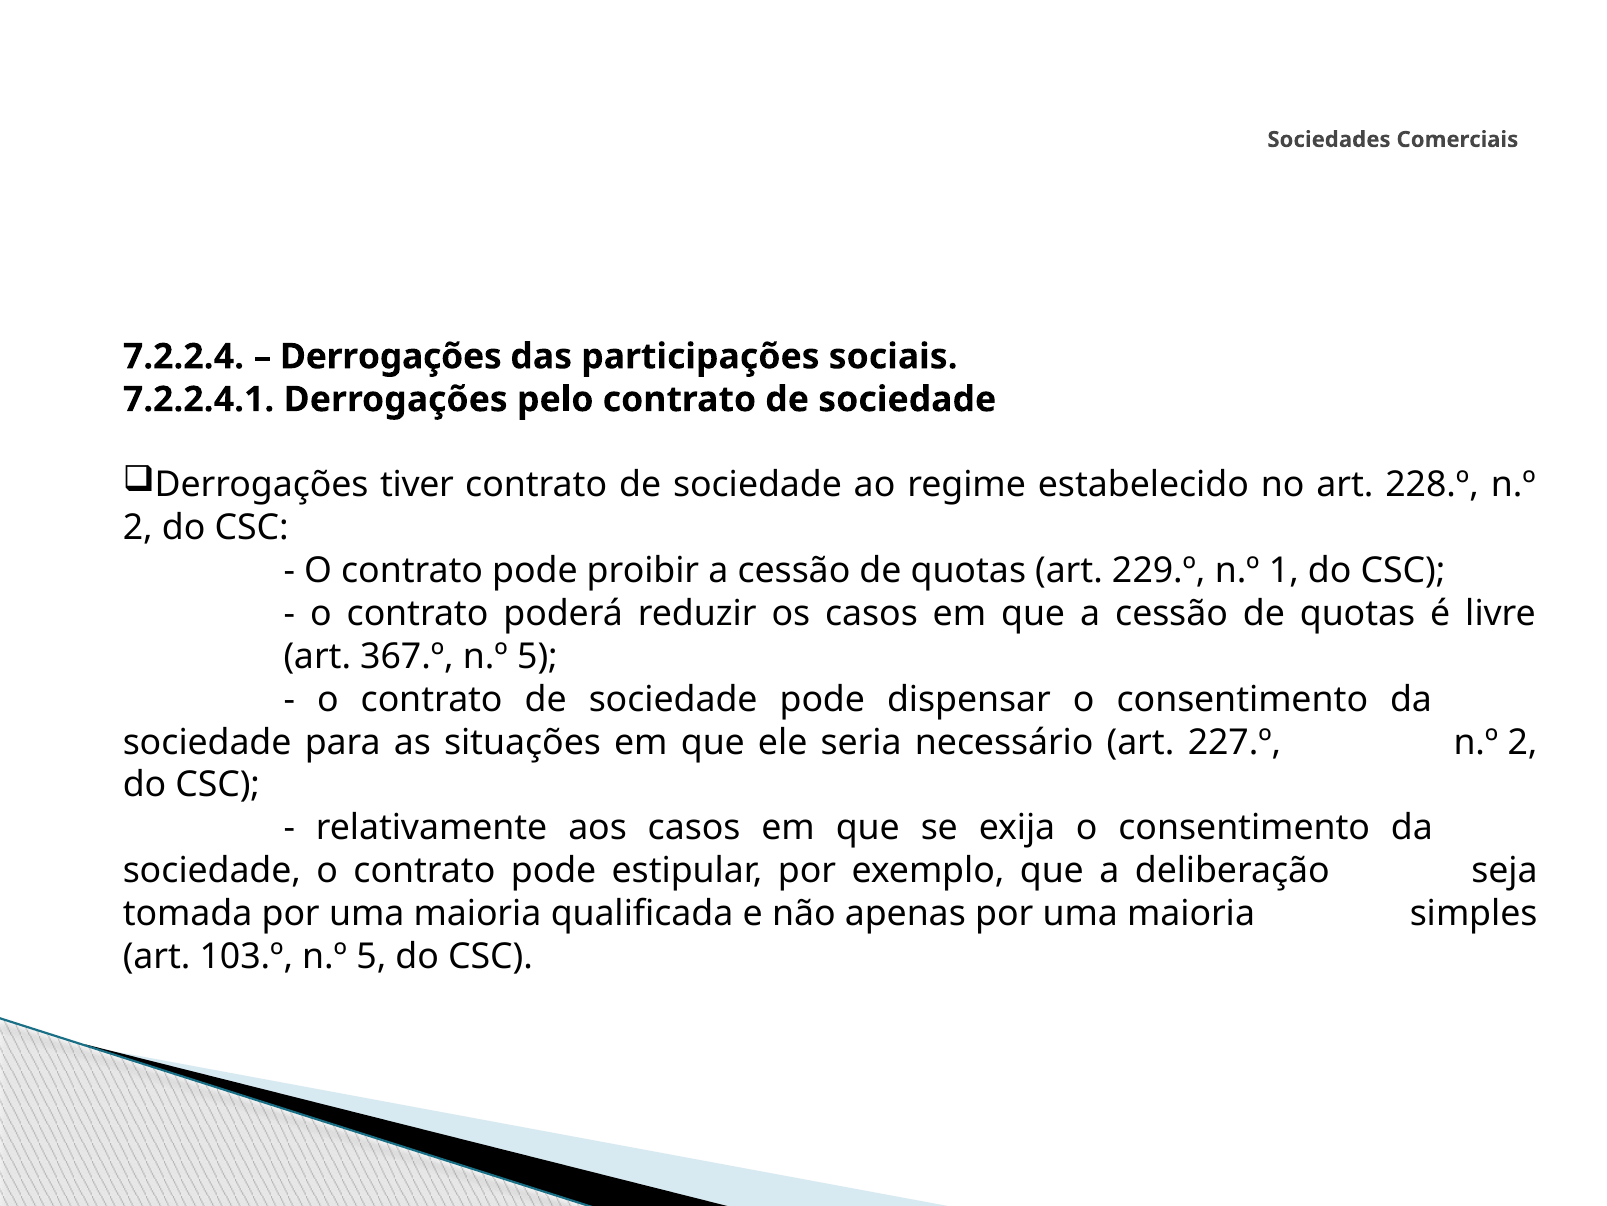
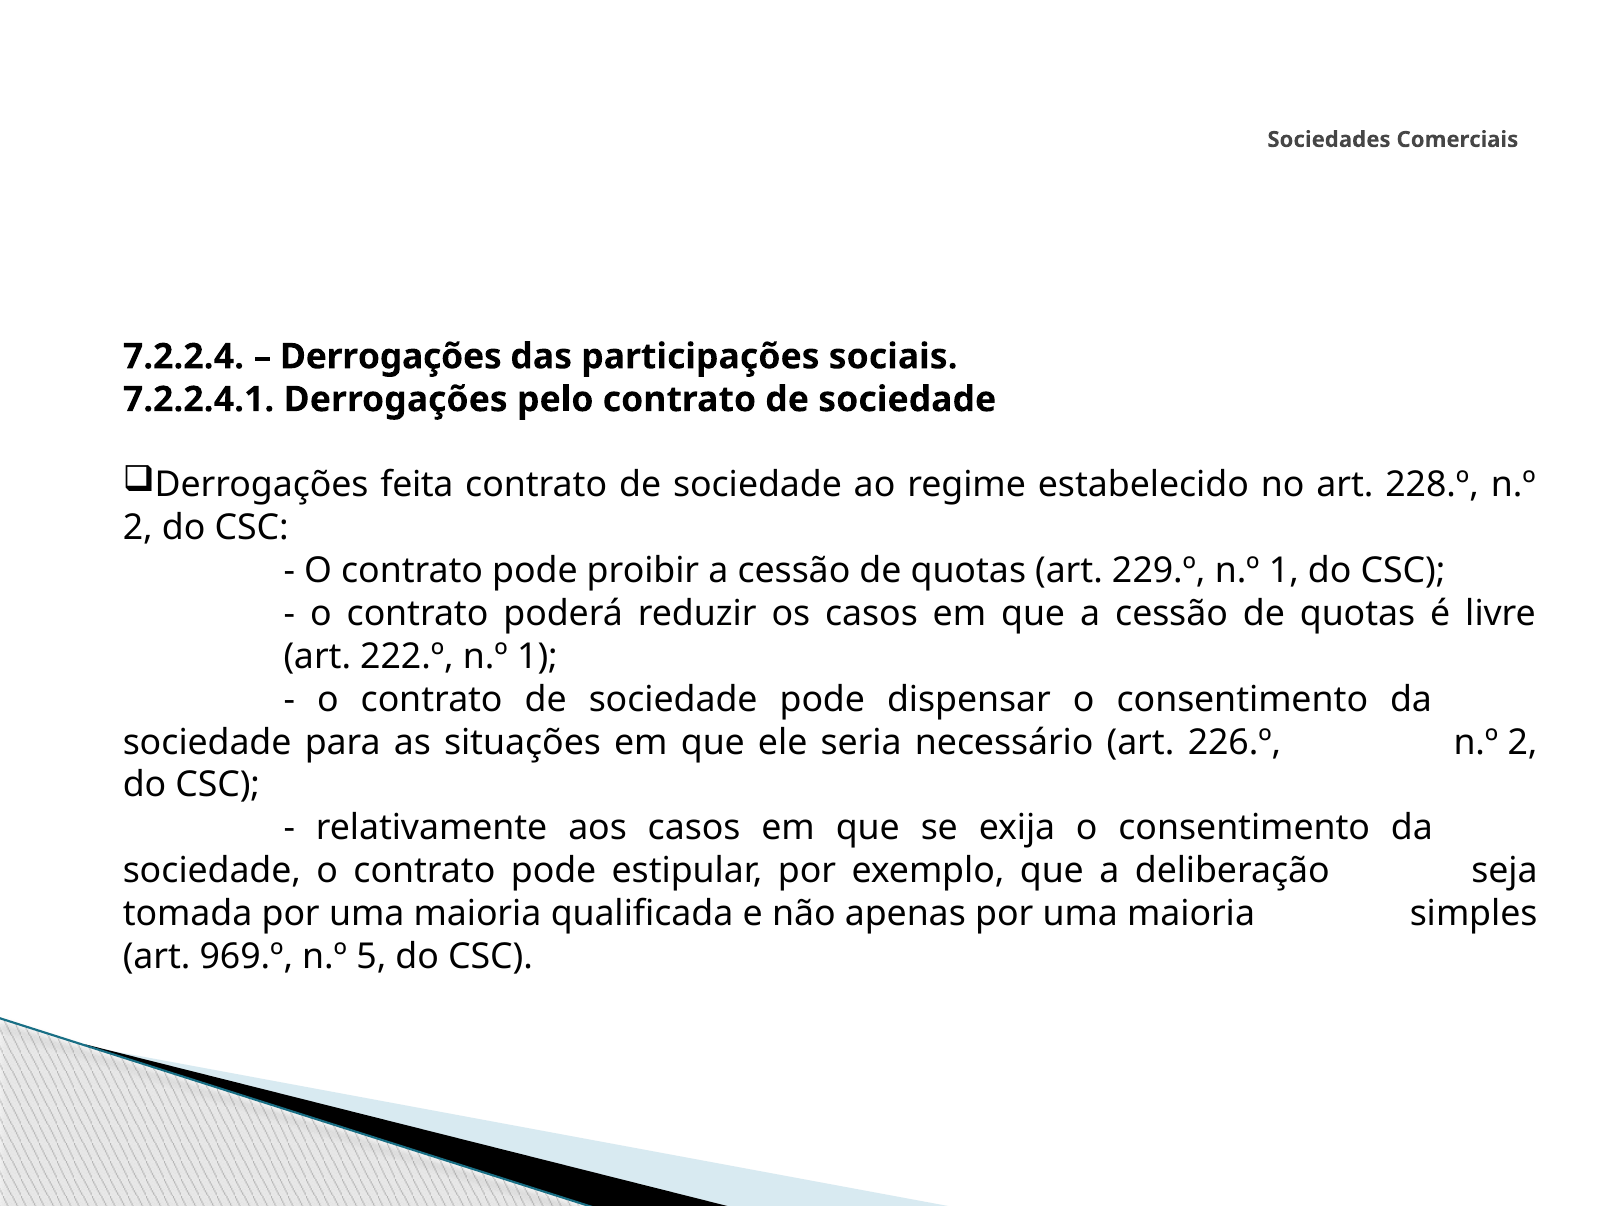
tiver: tiver -> feita (417, 485)
367.º: 367.º -> 222.º (407, 656)
5: 5 -> 1 (537, 656)
227.º: 227.º -> 226.º (1235, 742)
103.º: 103.º -> 969.º (246, 956)
